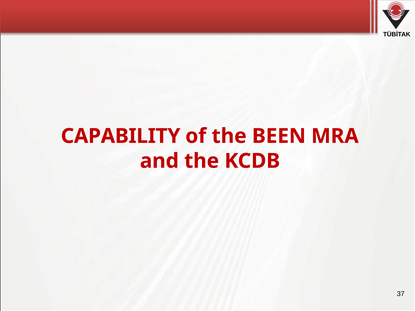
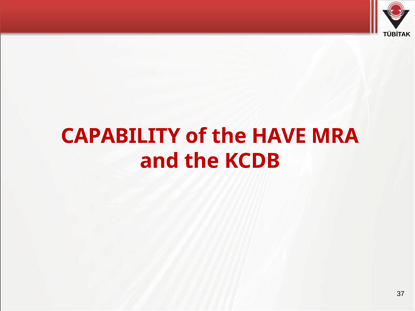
BEEN: BEEN -> HAVE (279, 136)
